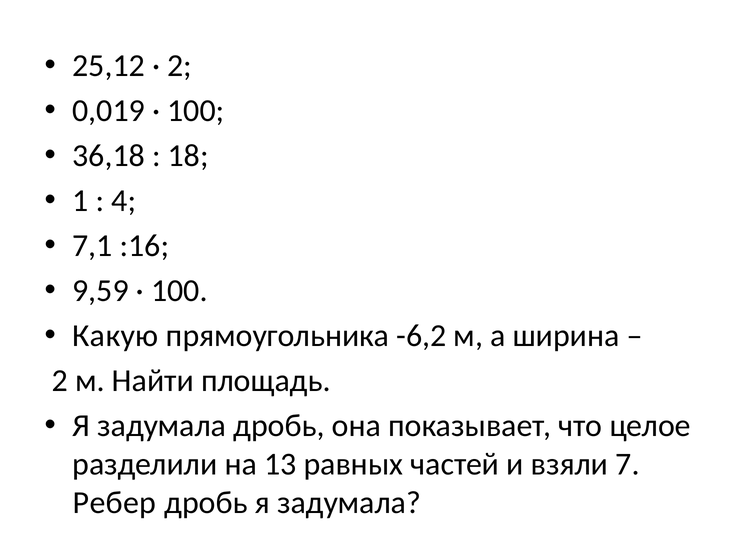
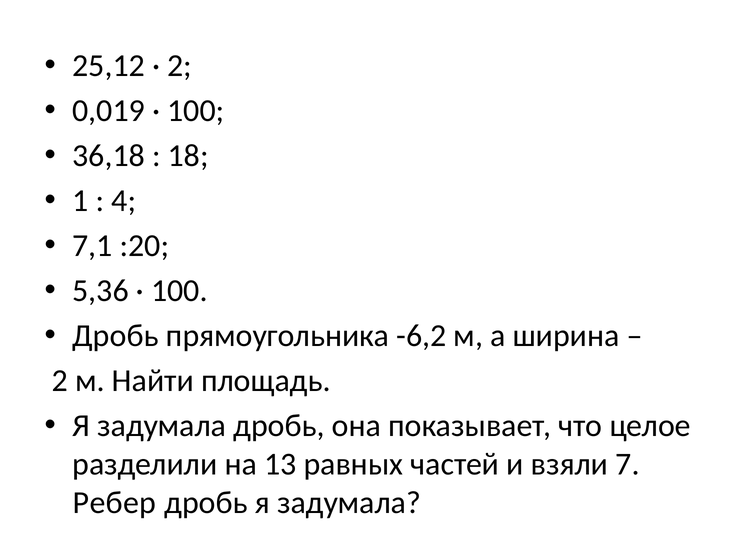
:16: :16 -> :20 (144, 246)
9,59: 9,59 -> 5,36 (101, 290)
Какую: Какую -> Дробь (116, 335)
